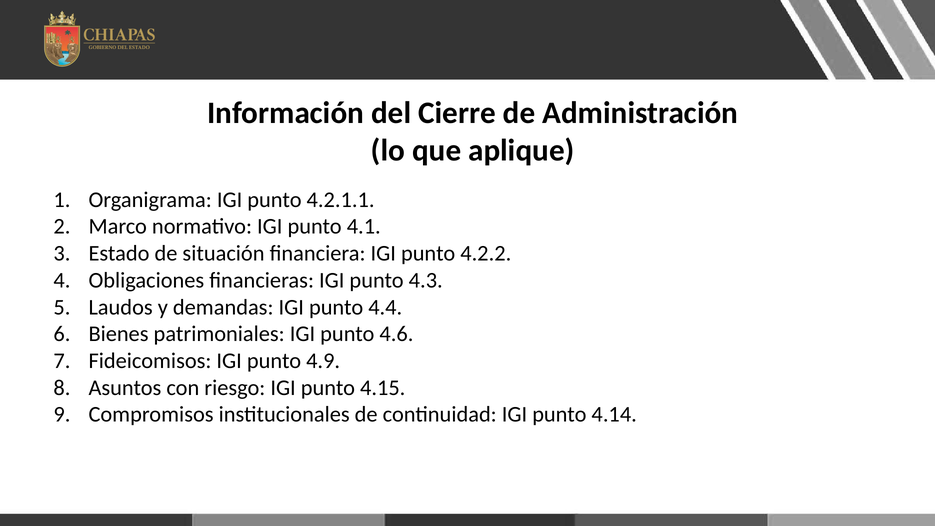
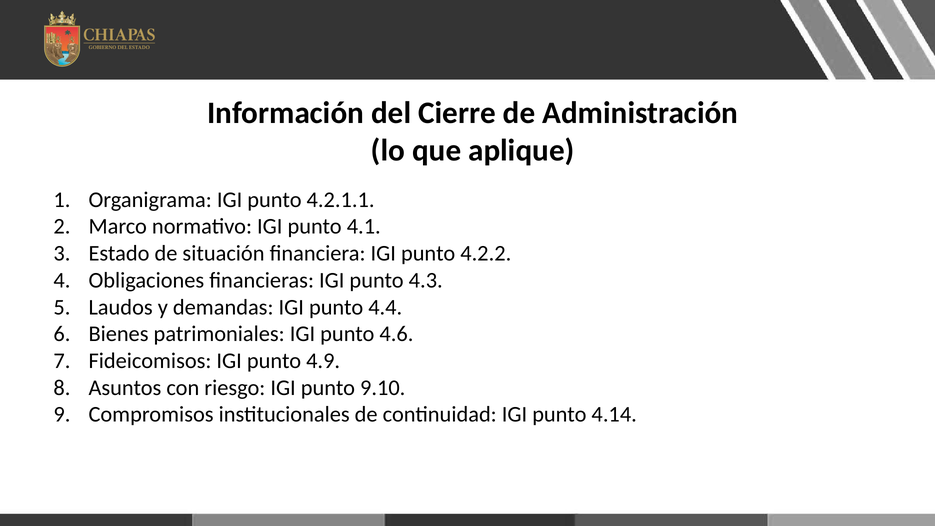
4.15: 4.15 -> 9.10 (383, 388)
